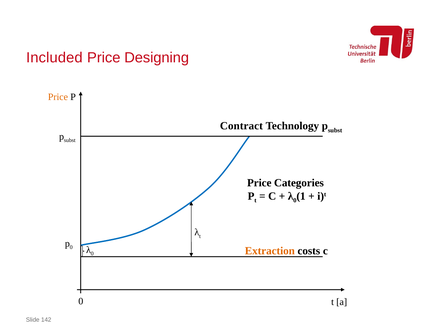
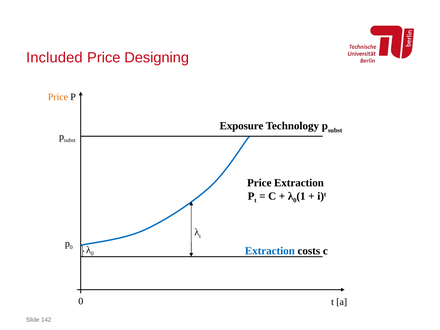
Contract: Contract -> Exposure (242, 126)
Price Categories: Categories -> Extraction (299, 183)
Extraction colour: orange -> blue (270, 251)
